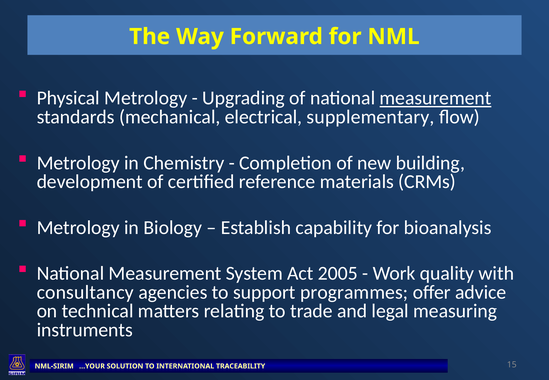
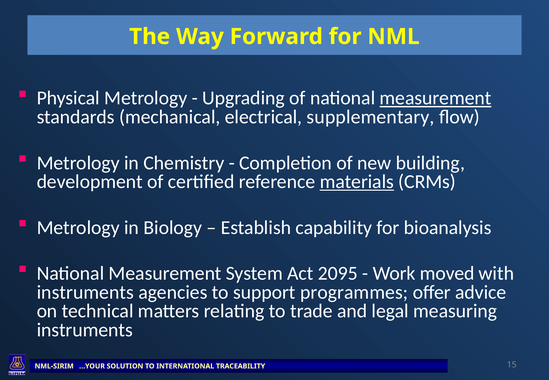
materials underline: none -> present (357, 182)
2005: 2005 -> 2095 (338, 273)
quality: quality -> moved (447, 273)
consultancy: consultancy -> instruments (85, 292)
